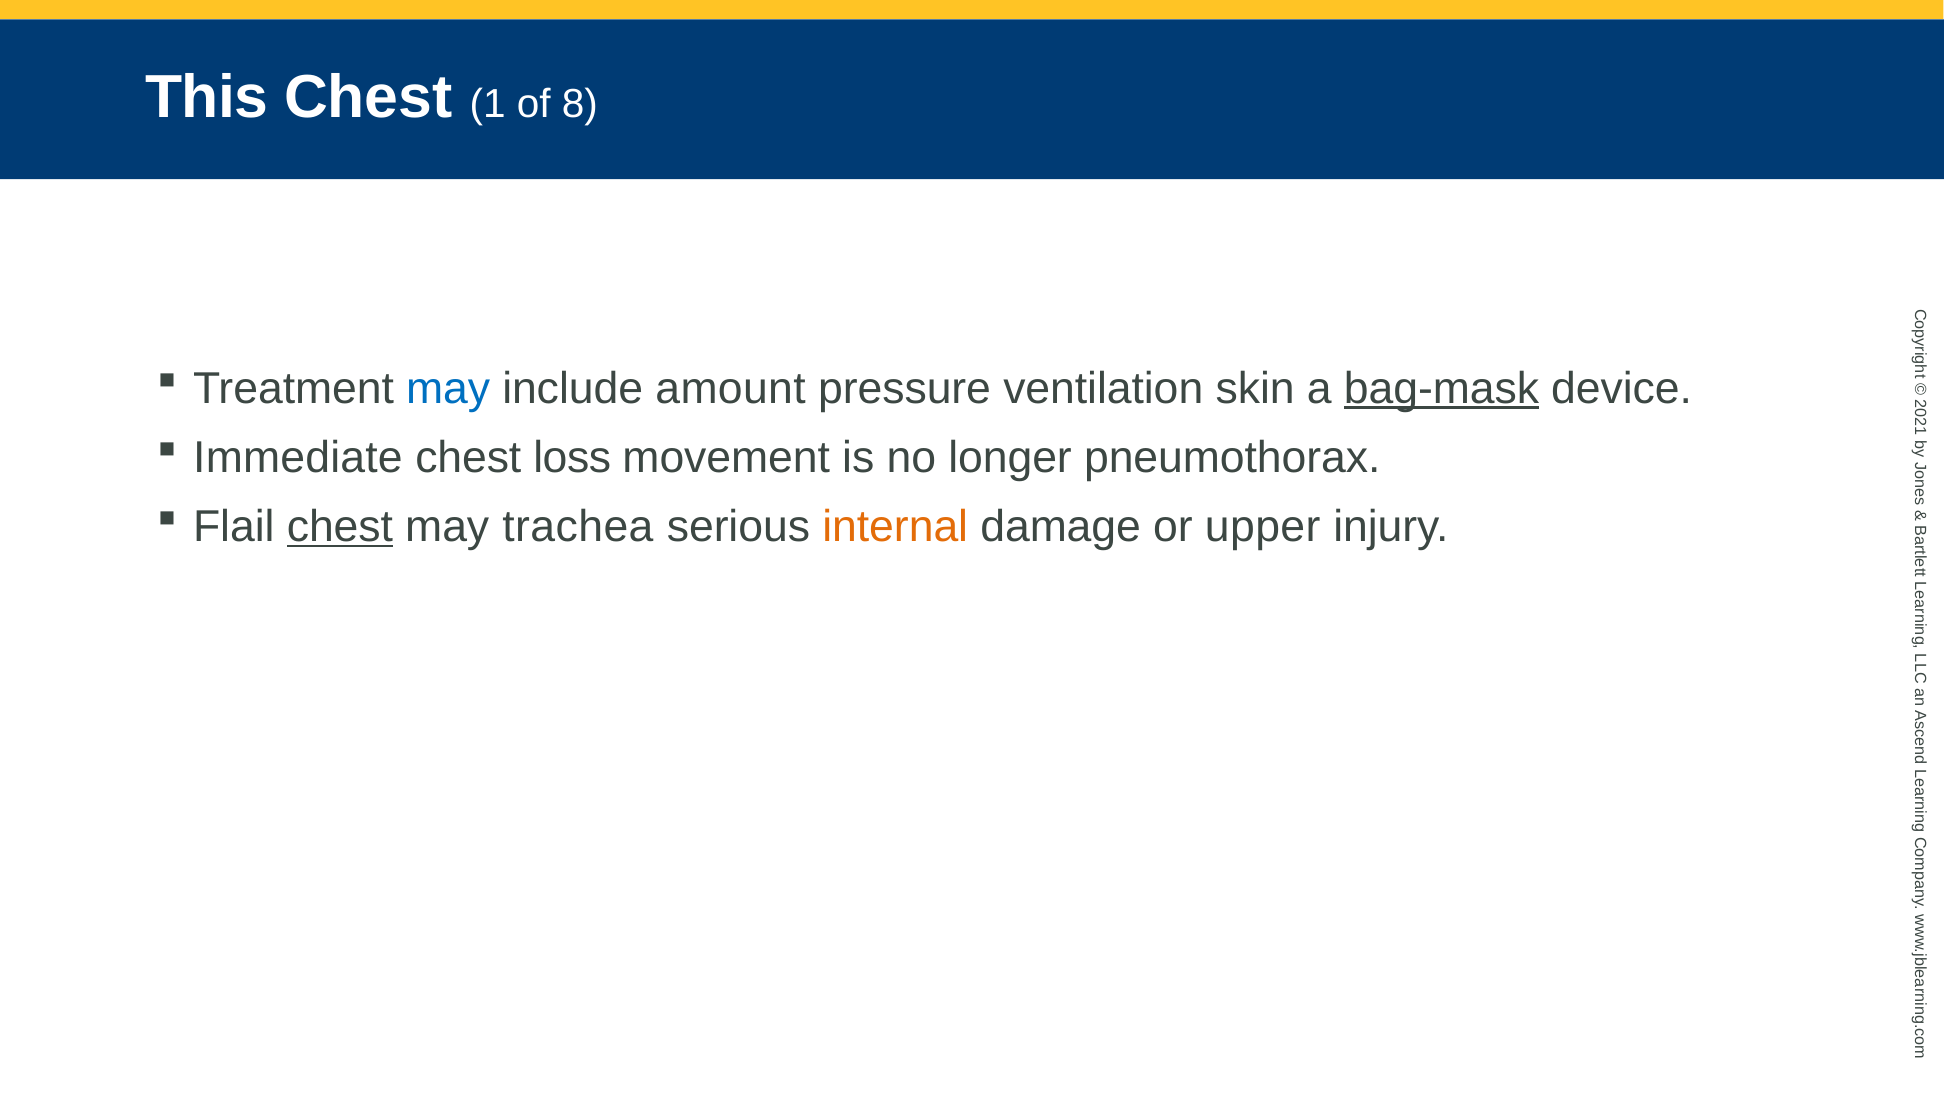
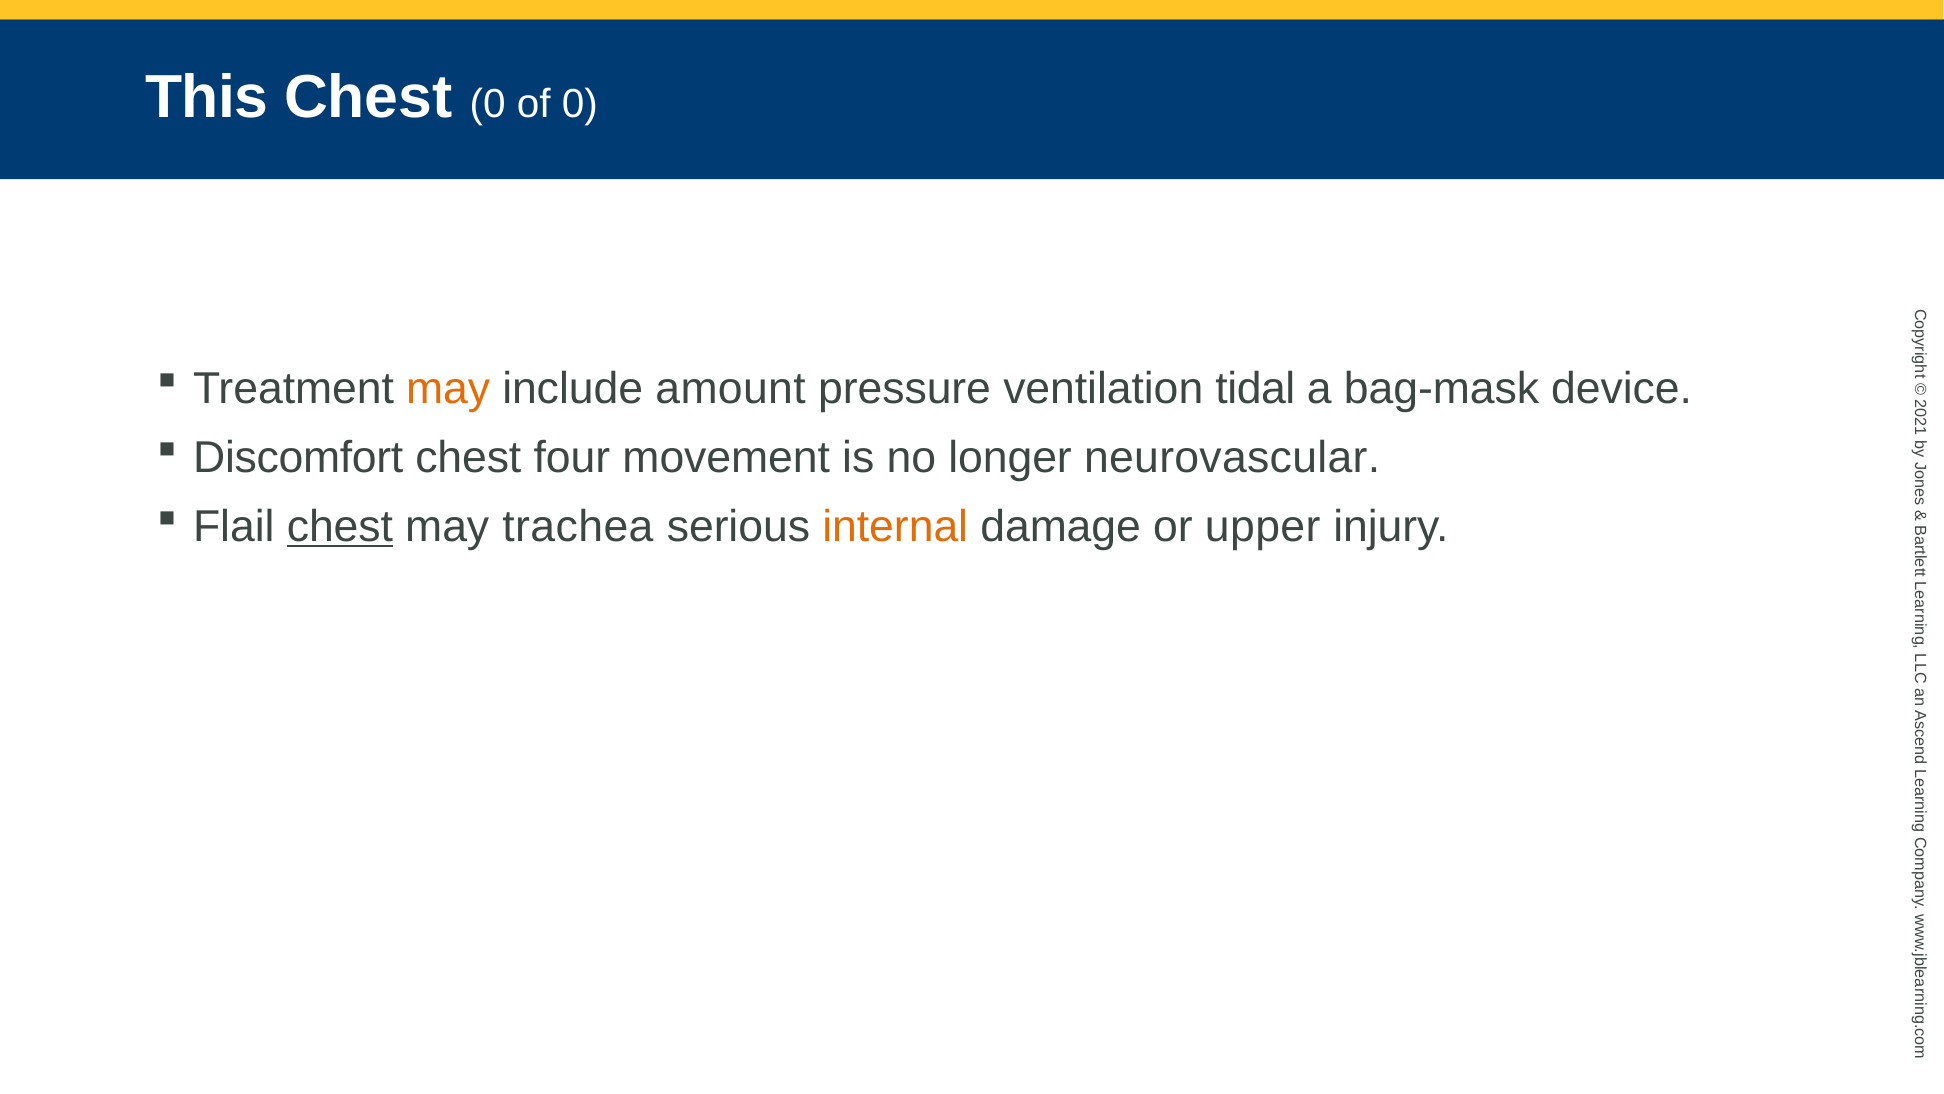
Chest 1: 1 -> 0 (488, 104)
of 8: 8 -> 0 (580, 104)
may colour: blue -> orange (448, 388)
skin: skin -> tidal (1255, 388)
bag-mask underline: present -> none (1441, 388)
Immediate: Immediate -> Discomfort (298, 458)
loss: loss -> four (572, 458)
pneumothorax: pneumothorax -> neurovascular (1232, 458)
